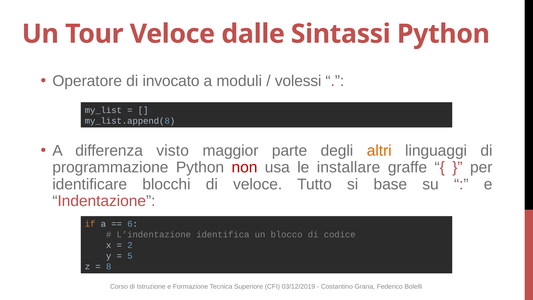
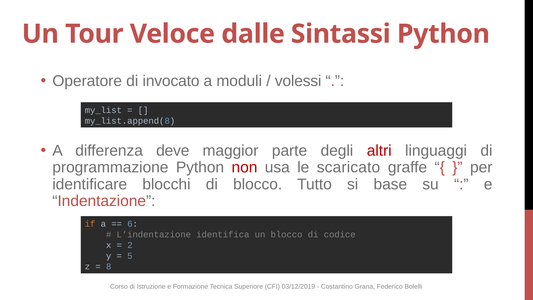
visto: visto -> deve (173, 151)
altri colour: orange -> red (379, 151)
installare: installare -> scaricato (349, 167)
di veloce: veloce -> blocco (258, 184)
